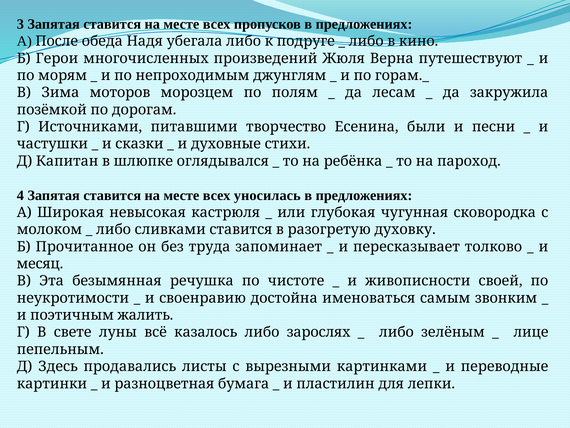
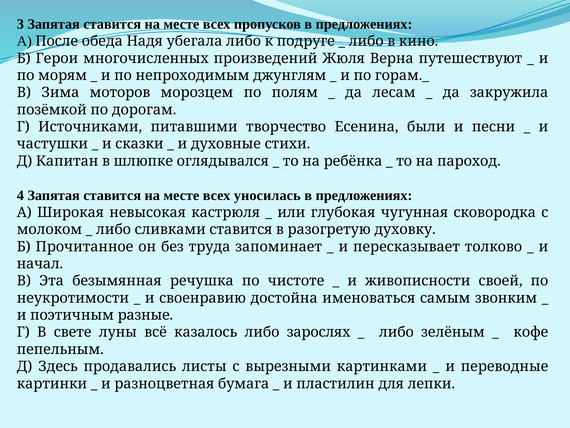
месяц: месяц -> начал (40, 263)
жалить: жалить -> разные (145, 315)
лице: лице -> кофе (531, 332)
